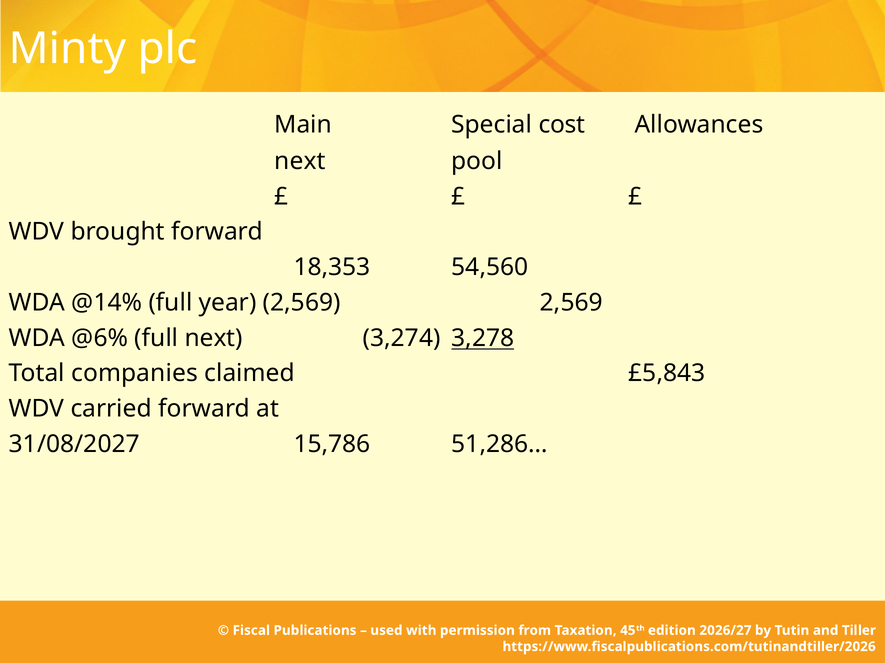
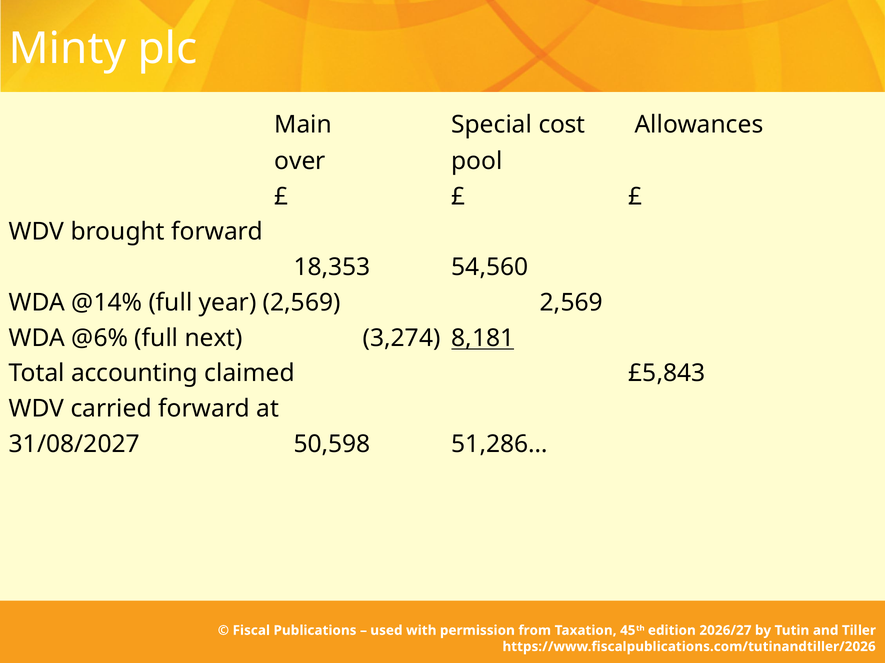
next: next -> over (300, 161)
3,278: 3,278 -> 8,181 (483, 338)
companies: companies -> accounting (135, 374)
15,786: 15,786 -> 50,598 (332, 444)
